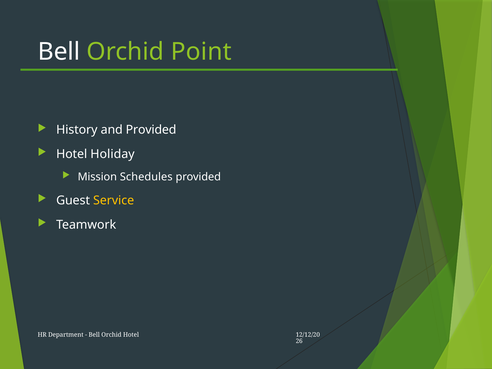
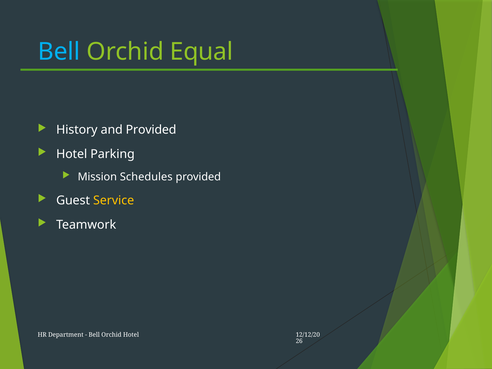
Bell colour: white -> light blue (59, 52)
Point: Point -> Equal (202, 52)
Holiday: Holiday -> Parking (113, 154)
